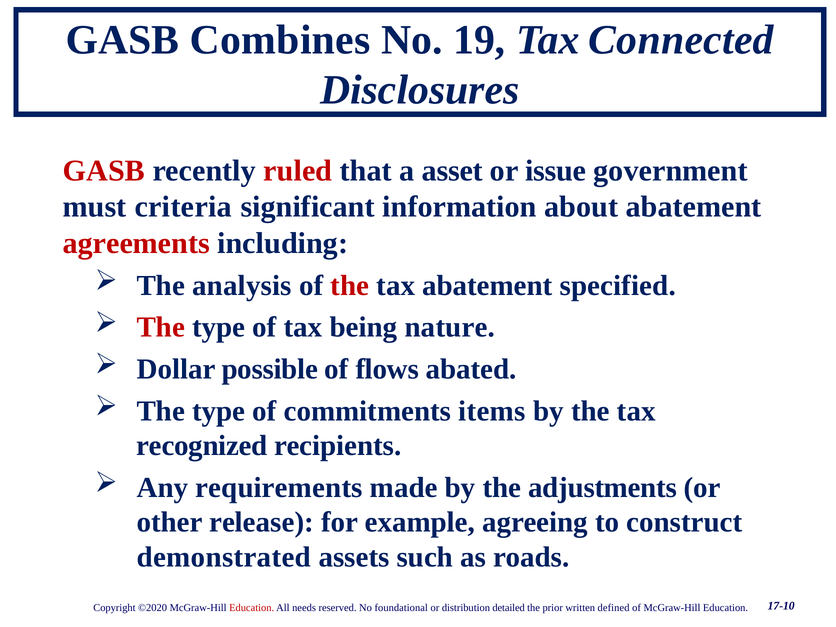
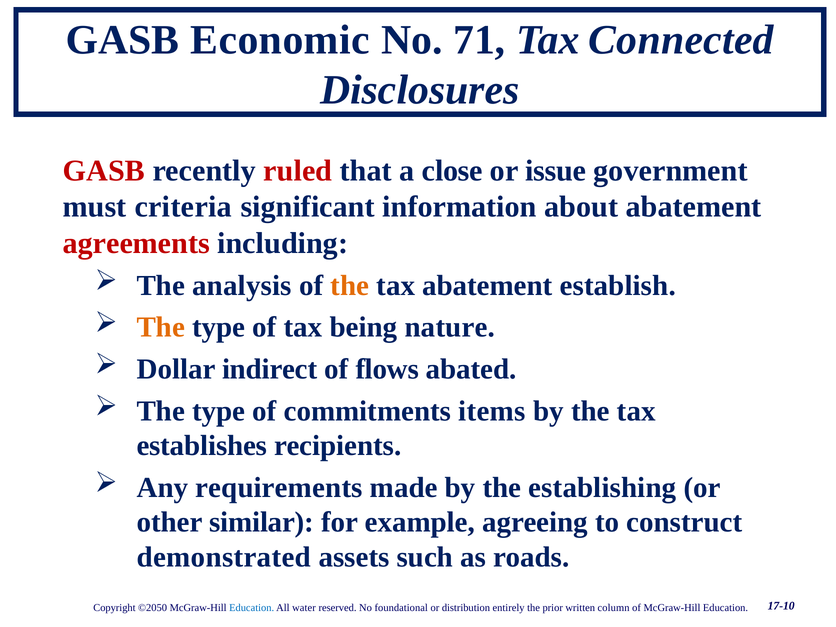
Combines: Combines -> Economic (280, 40)
19: 19 -> 71 (479, 40)
asset: asset -> close (452, 171)
the colour: red -> orange (350, 286)
specified: specified -> establish (618, 286)
The colour: red -> orange (161, 327)
possible: possible -> indirect (270, 369)
recognized: recognized -> establishes (202, 446)
adjustments: adjustments -> establishing (602, 488)
release: release -> similar (262, 522)
©2020: ©2020 -> ©2050 (153, 608)
Education colour: red -> blue (252, 608)
needs: needs -> water (304, 608)
detailed: detailed -> entirely (509, 608)
defined: defined -> column (614, 608)
